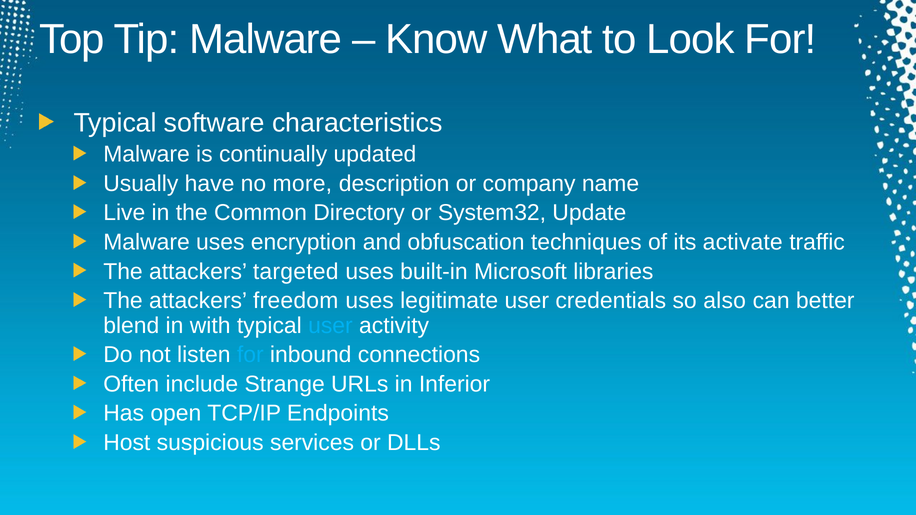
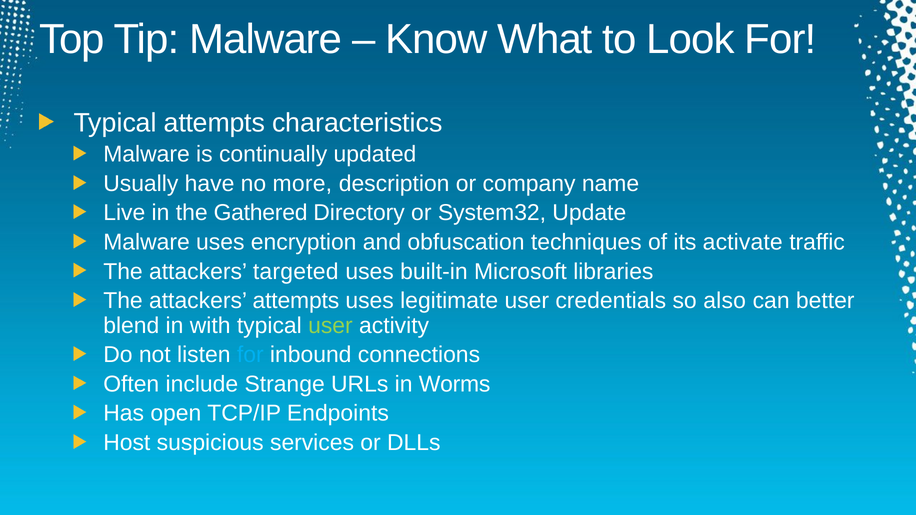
Typical software: software -> attempts (214, 123)
Common: Common -> Gathered (261, 213)
attackers freedom: freedom -> attempts (296, 301)
user colour: light blue -> light green (330, 326)
Inferior: Inferior -> Worms (455, 384)
